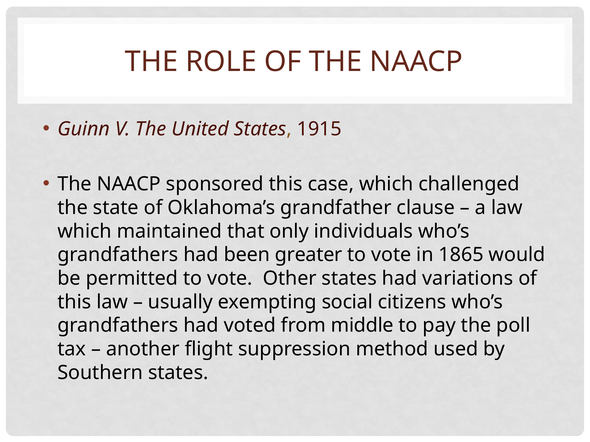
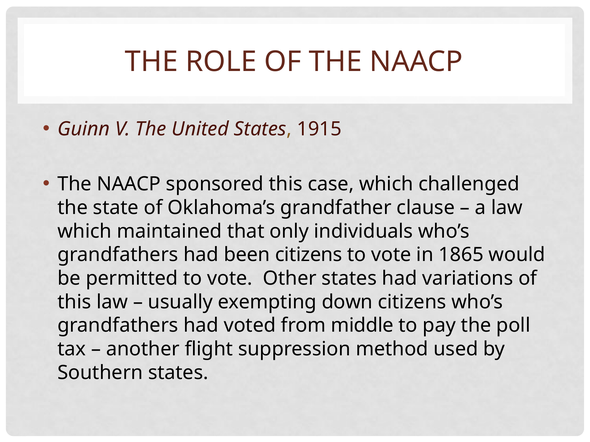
been greater: greater -> citizens (309, 255)
social: social -> down (347, 302)
